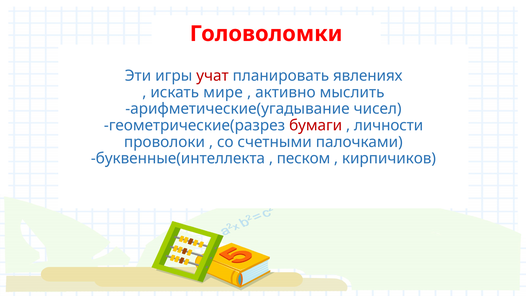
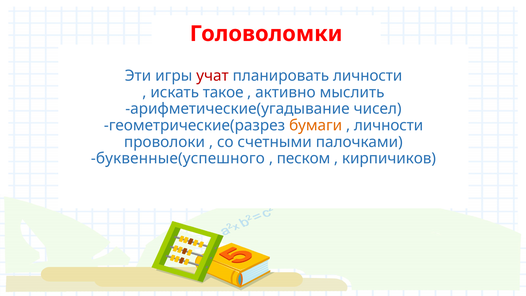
планировать явлениях: явлениях -> личности (368, 76)
мире: мире -> такое (223, 92)
бумаги colour: red -> orange (316, 125)
буквенные(интеллекта: буквенные(интеллекта -> буквенные(успешного (178, 158)
